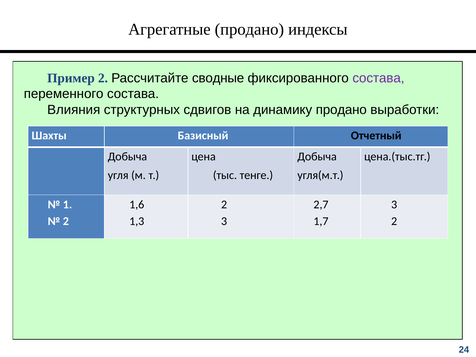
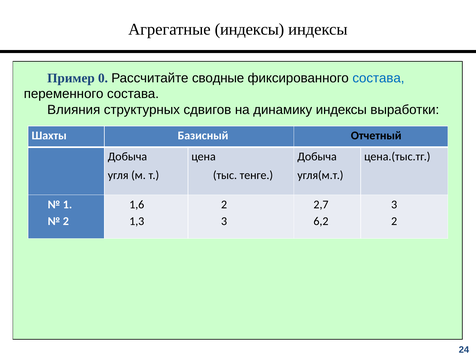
Агрегатные продано: продано -> индексы (249, 29)
Пример 2: 2 -> 0 (103, 78)
состава colour: purple -> blue (378, 78)
динамику продано: продано -> индексы (341, 110)
1,7: 1,7 -> 6,2 (321, 221)
